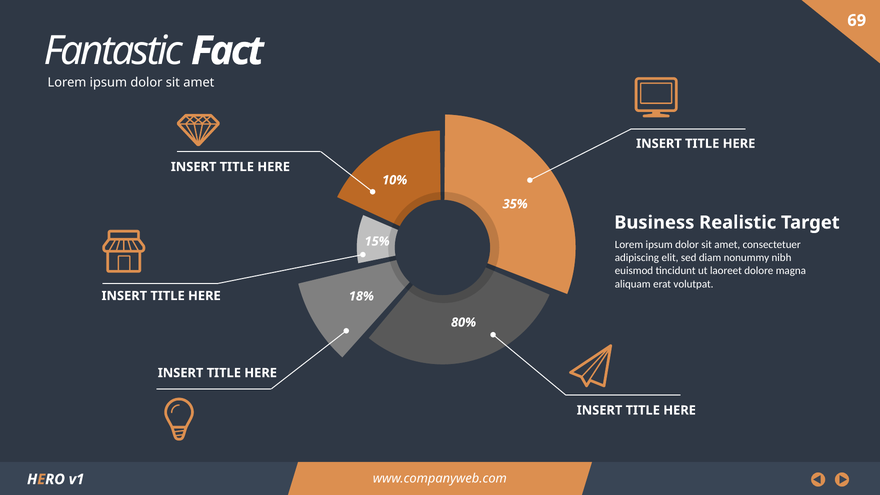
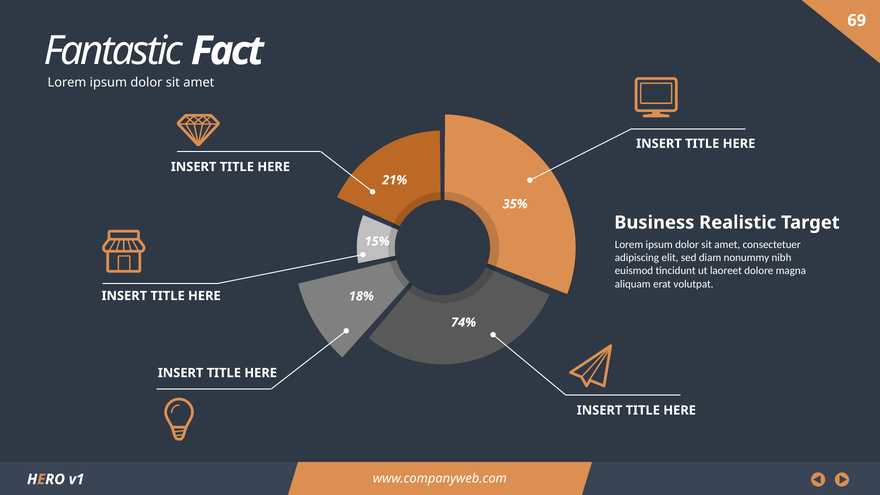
10%: 10% -> 21% (395, 180)
80%: 80% -> 74% (464, 322)
